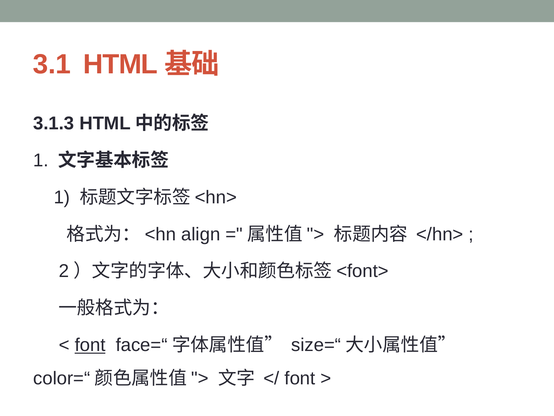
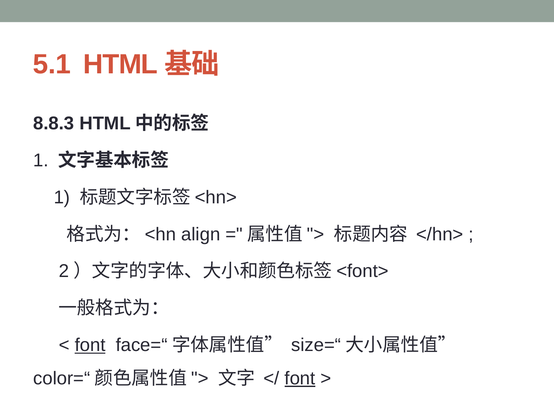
3.1: 3.1 -> 5.1 (52, 64)
3.1.3: 3.1.3 -> 8.8.3 (54, 123)
font underline: none -> present (300, 378)
